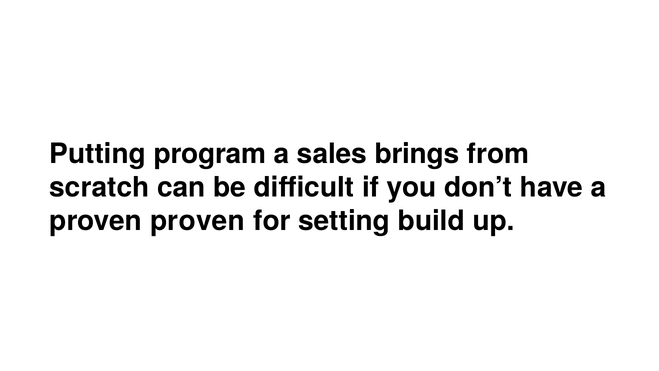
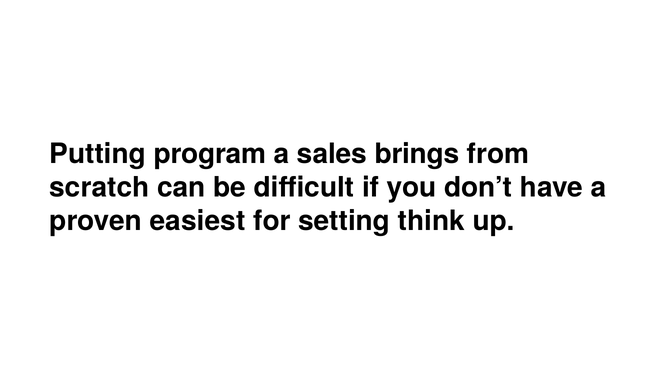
proven proven: proven -> easiest (198, 221)
build: build -> think (431, 221)
